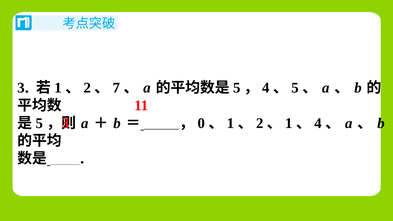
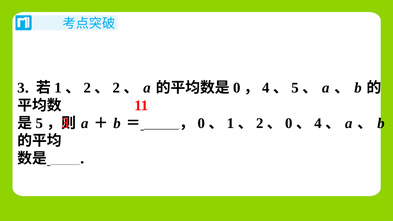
7: 7 -> 2 (116, 88)
5: 5 -> 0 (237, 88)
1: 1 -> 0 (289, 123)
